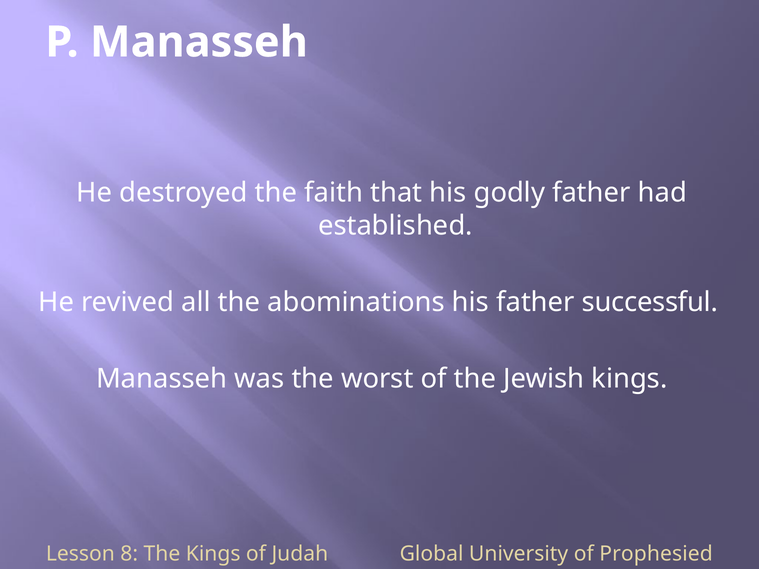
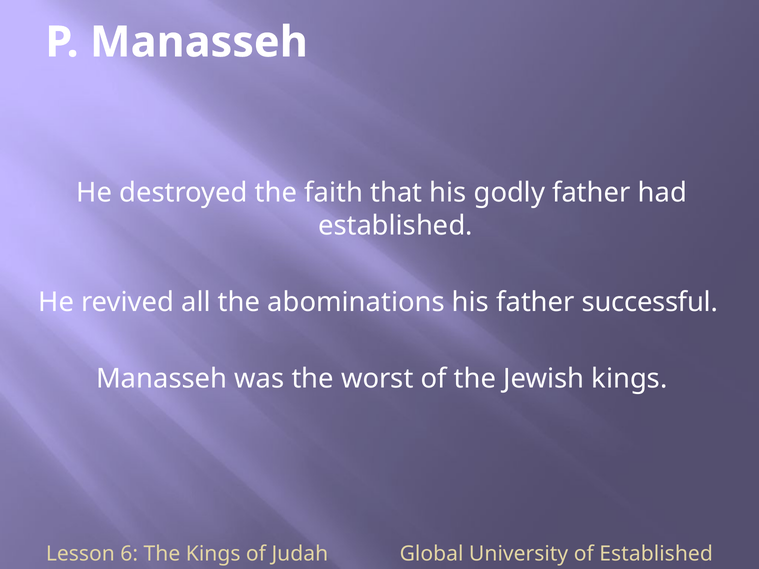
8: 8 -> 6 (129, 554)
of Prophesied: Prophesied -> Established (656, 554)
